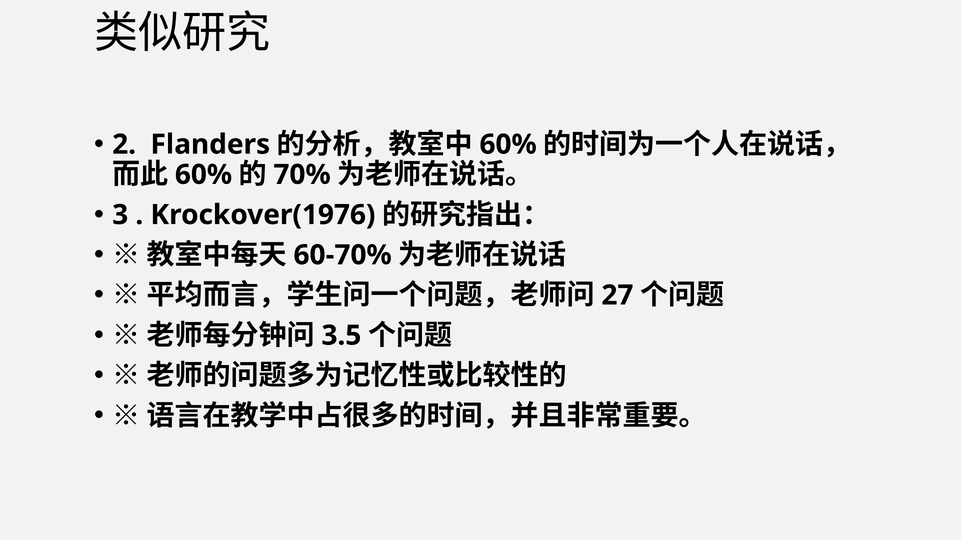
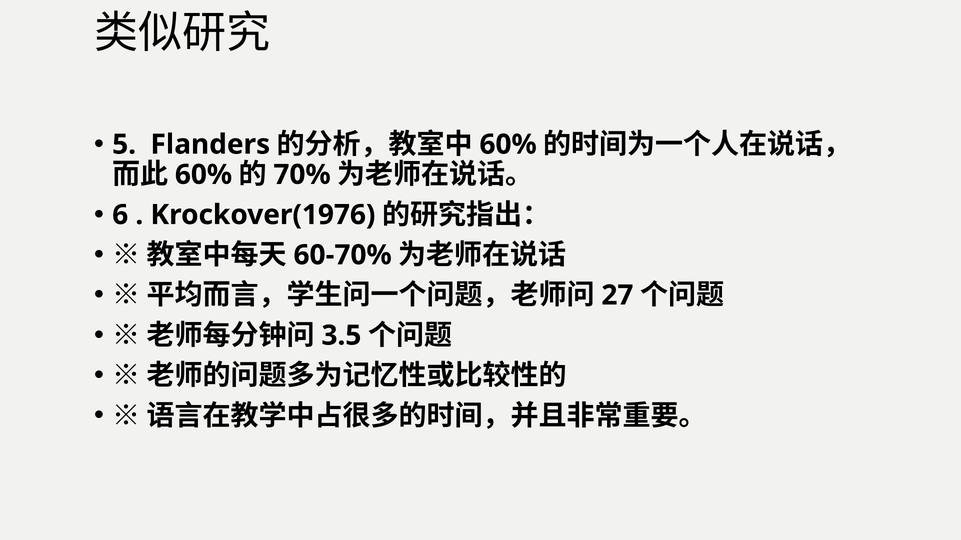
2: 2 -> 5 (124, 145)
3: 3 -> 6 (120, 215)
